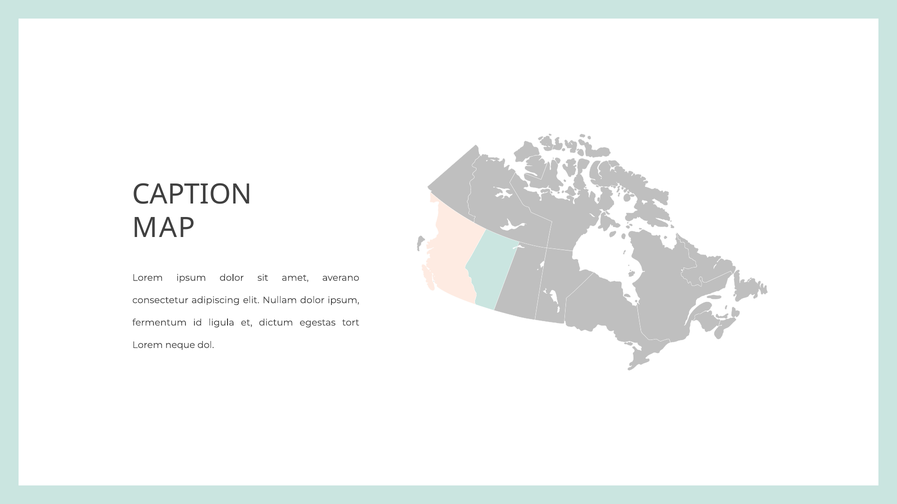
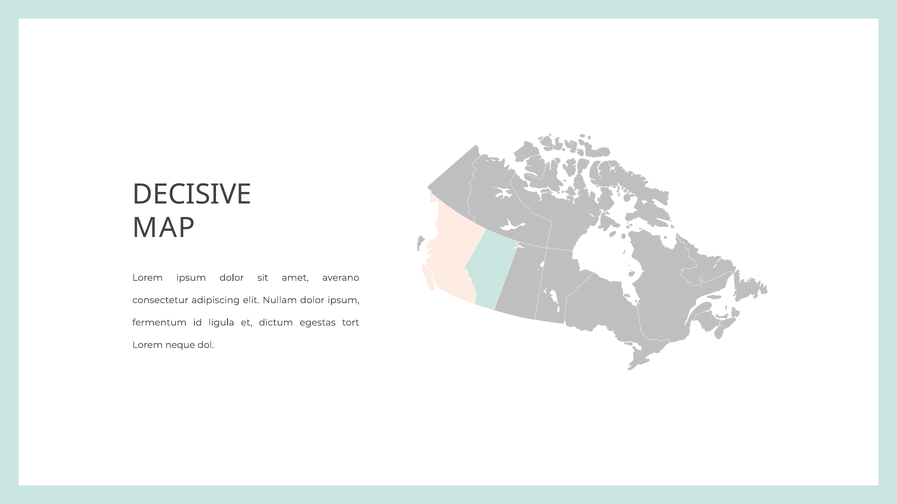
CAPTION: CAPTION -> DECISIVE (192, 195)
